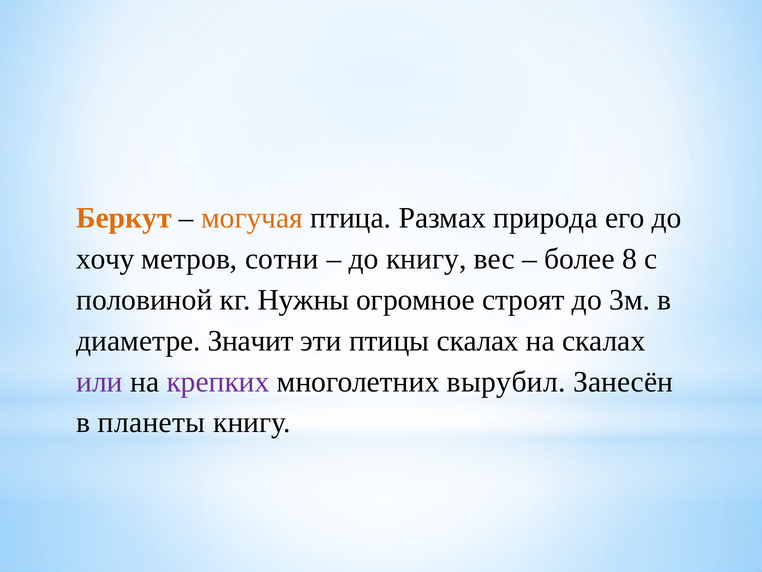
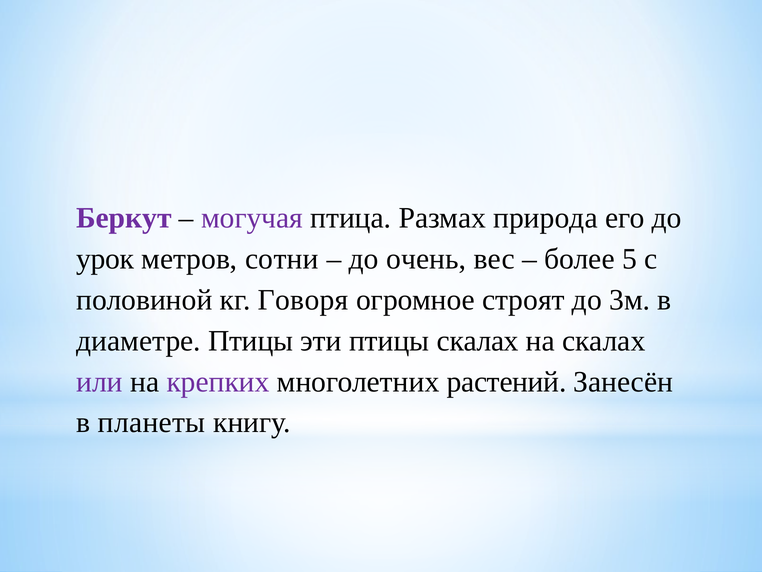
Беркут colour: orange -> purple (124, 218)
могучая colour: orange -> purple (252, 218)
хочу: хочу -> урок (105, 259)
до книгу: книгу -> очень (426, 259)
8: 8 -> 5 (629, 259)
Нужны: Нужны -> Говоря (303, 300)
диаметре Значит: Значит -> Птицы (251, 341)
вырубил: вырубил -> растений (507, 381)
